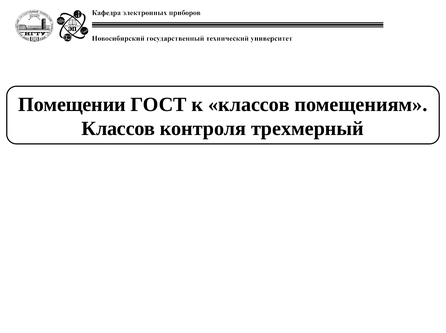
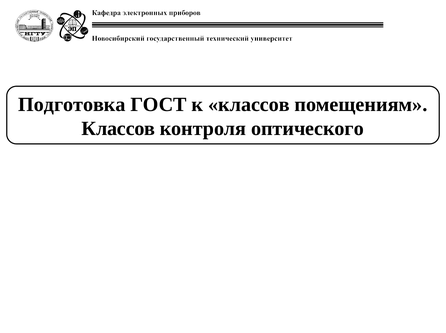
Помещении: Помещении -> Подготовка (72, 105)
трехмерный: трехмерный -> оптического (307, 129)
